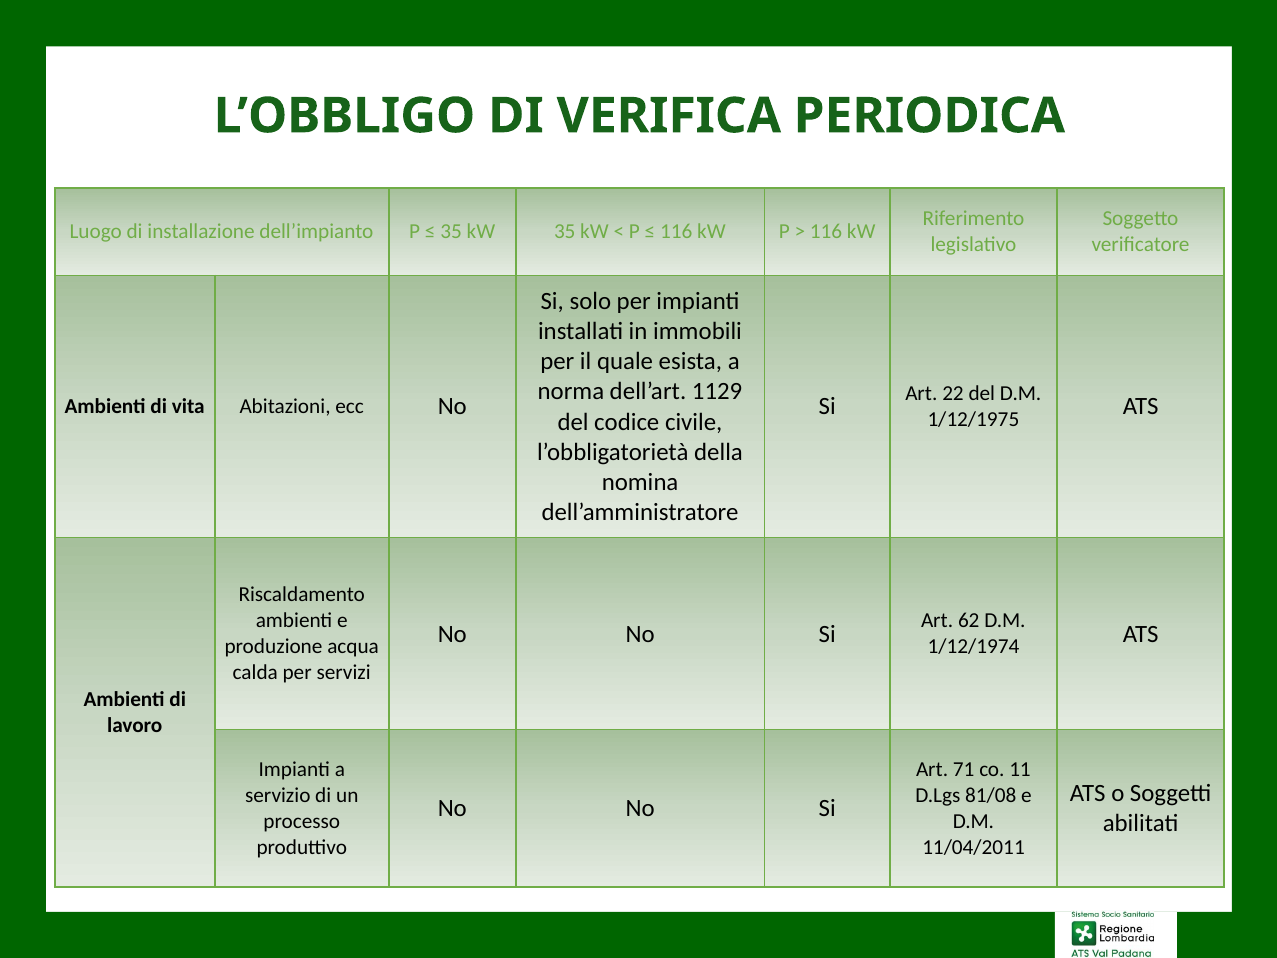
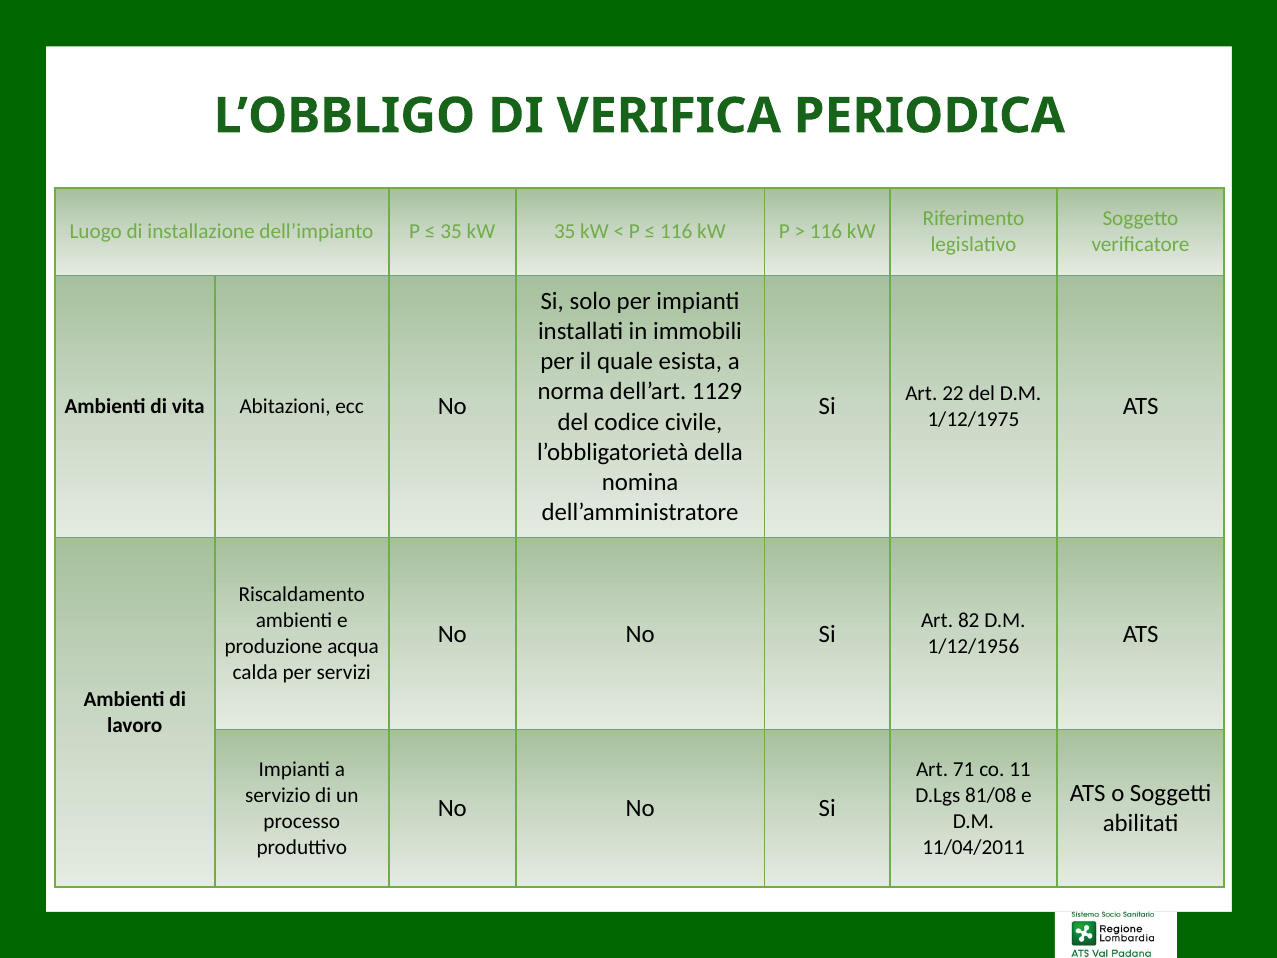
62: 62 -> 82 (969, 621)
1/12/1974: 1/12/1974 -> 1/12/1956 (973, 647)
